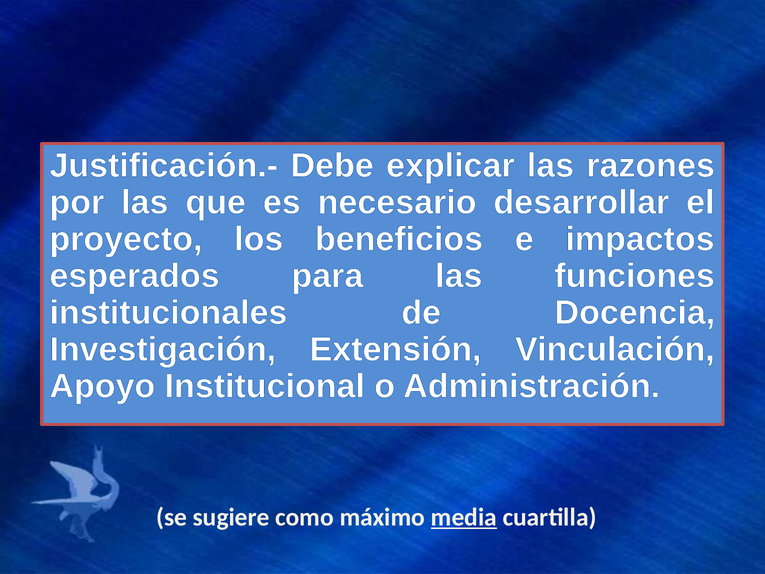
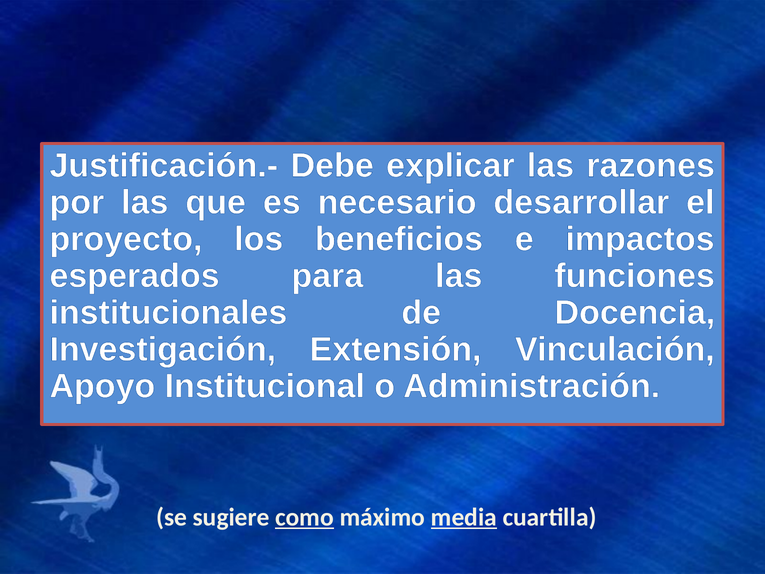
como underline: none -> present (304, 517)
